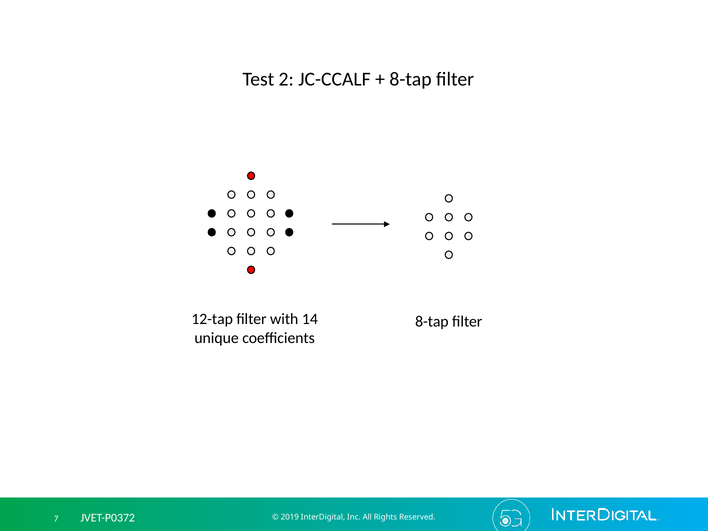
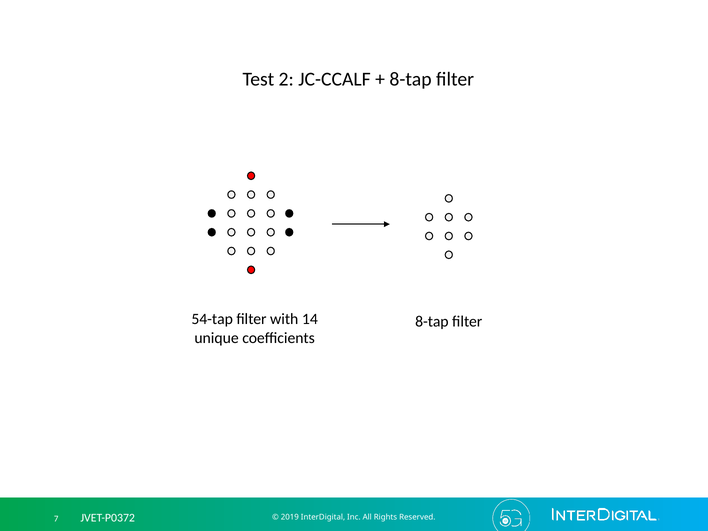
12-tap: 12-tap -> 54-tap (212, 319)
